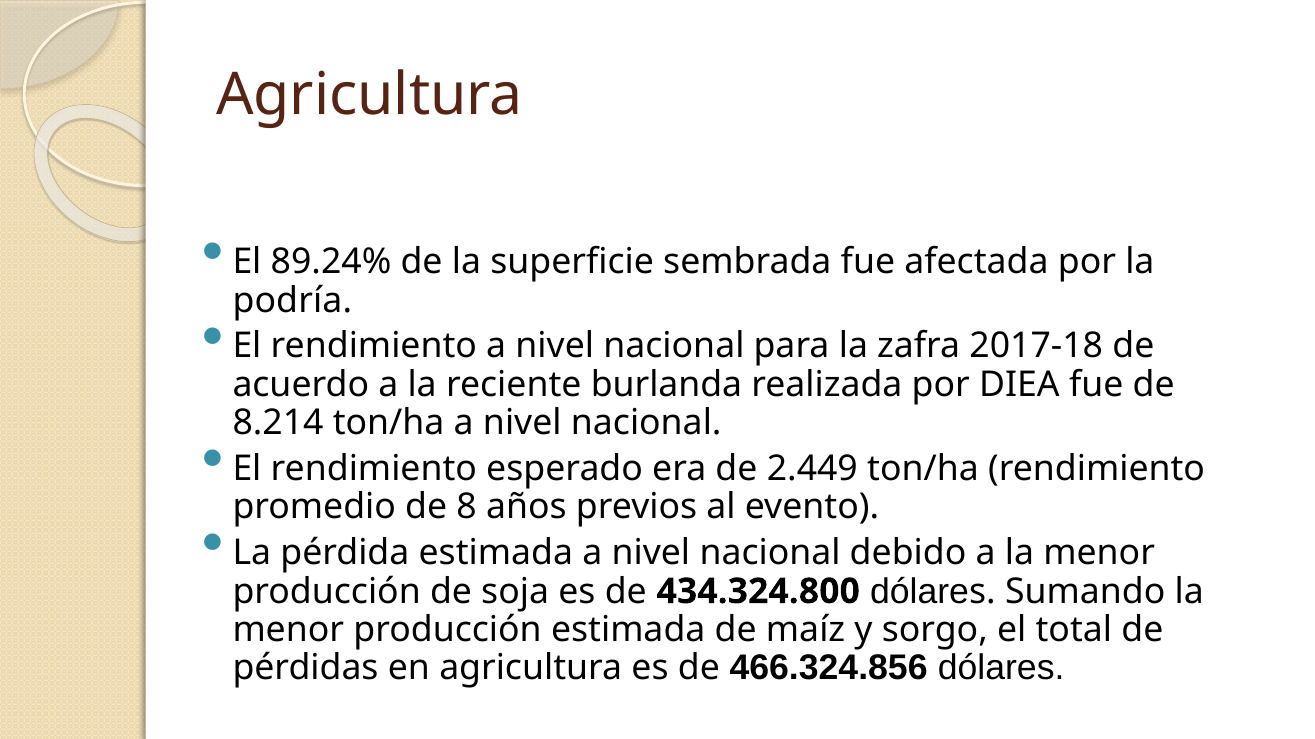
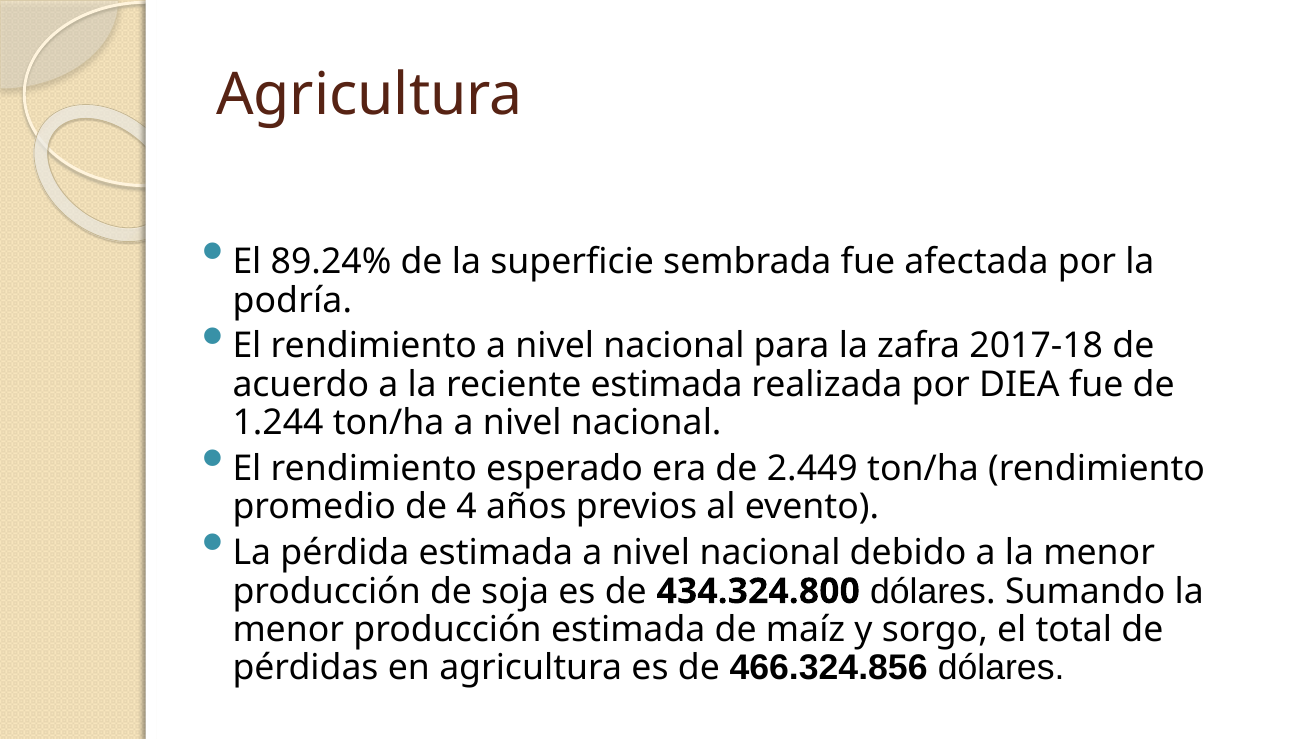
reciente burlanda: burlanda -> estimada (667, 385)
8.214: 8.214 -> 1.244 (278, 423)
8: 8 -> 4 (467, 508)
